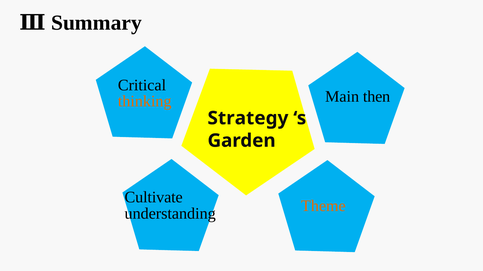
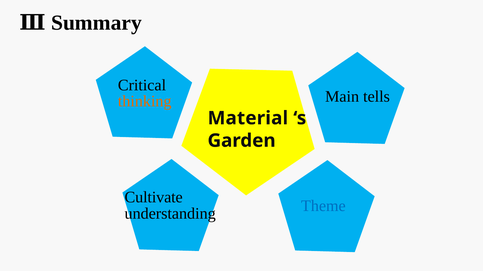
then: then -> tells (377, 97)
Strategy: Strategy -> Material (248, 118)
Theme colour: orange -> blue (323, 206)
